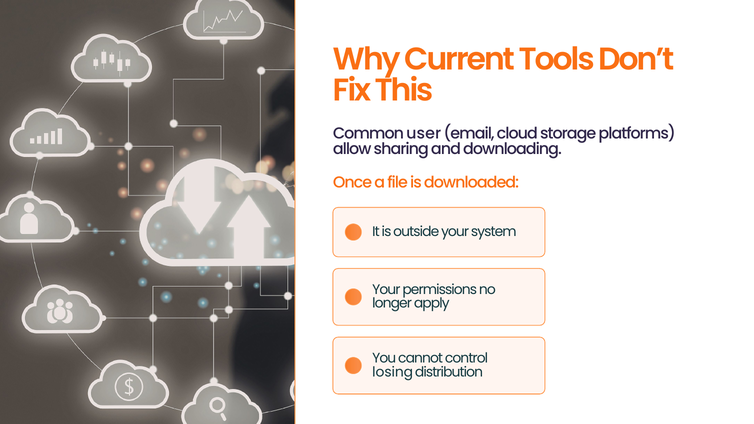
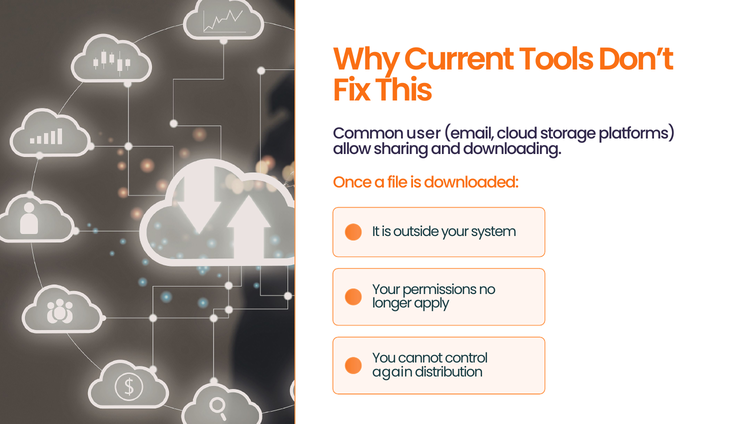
losing: losing -> again (393, 372)
